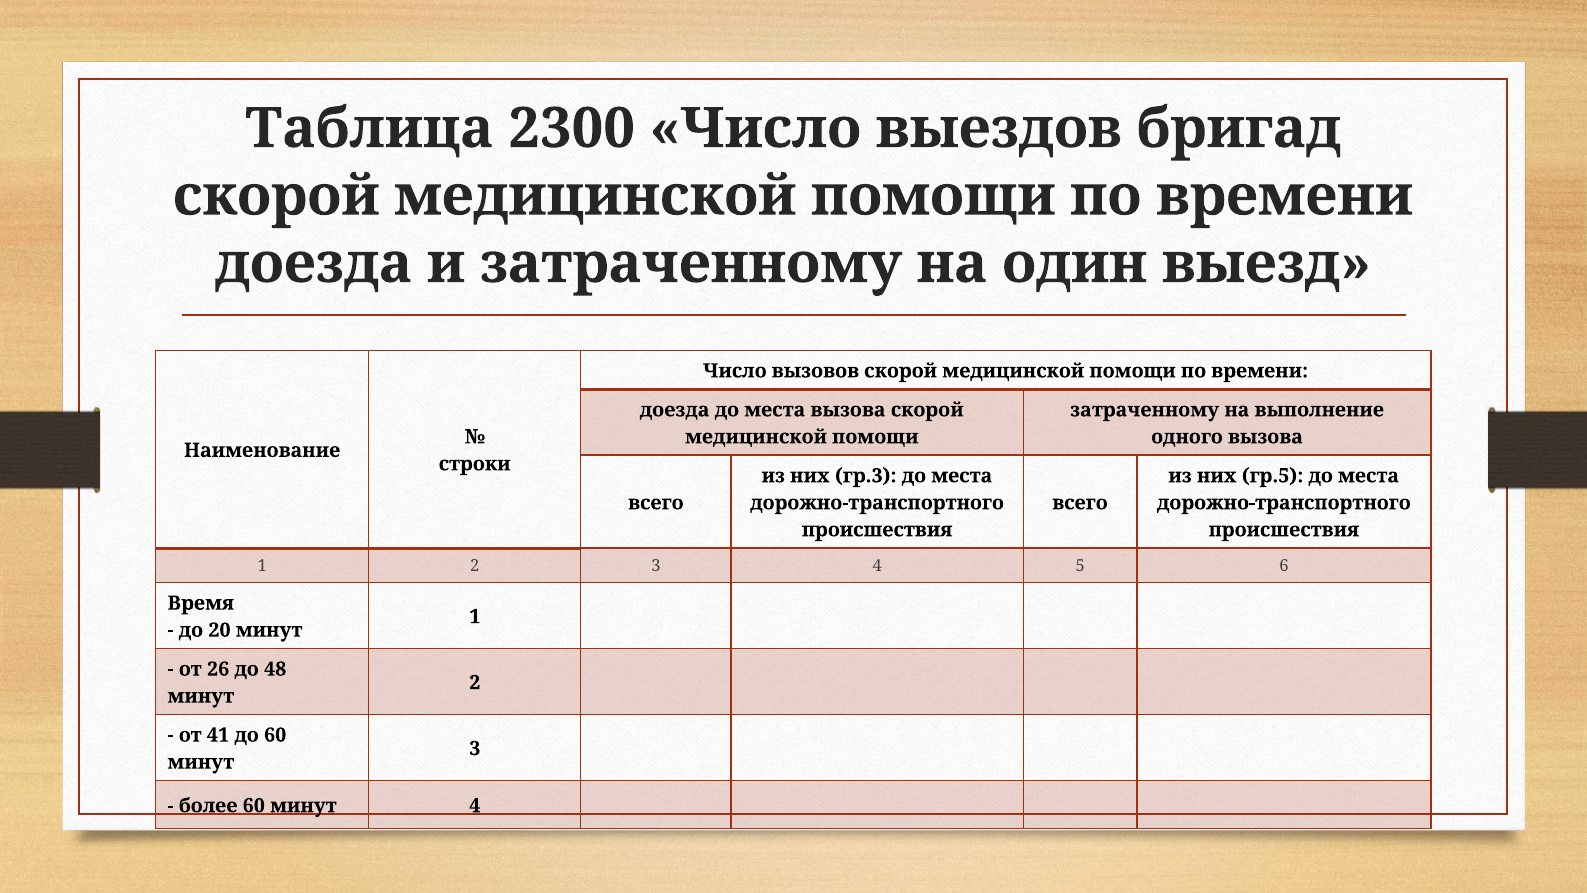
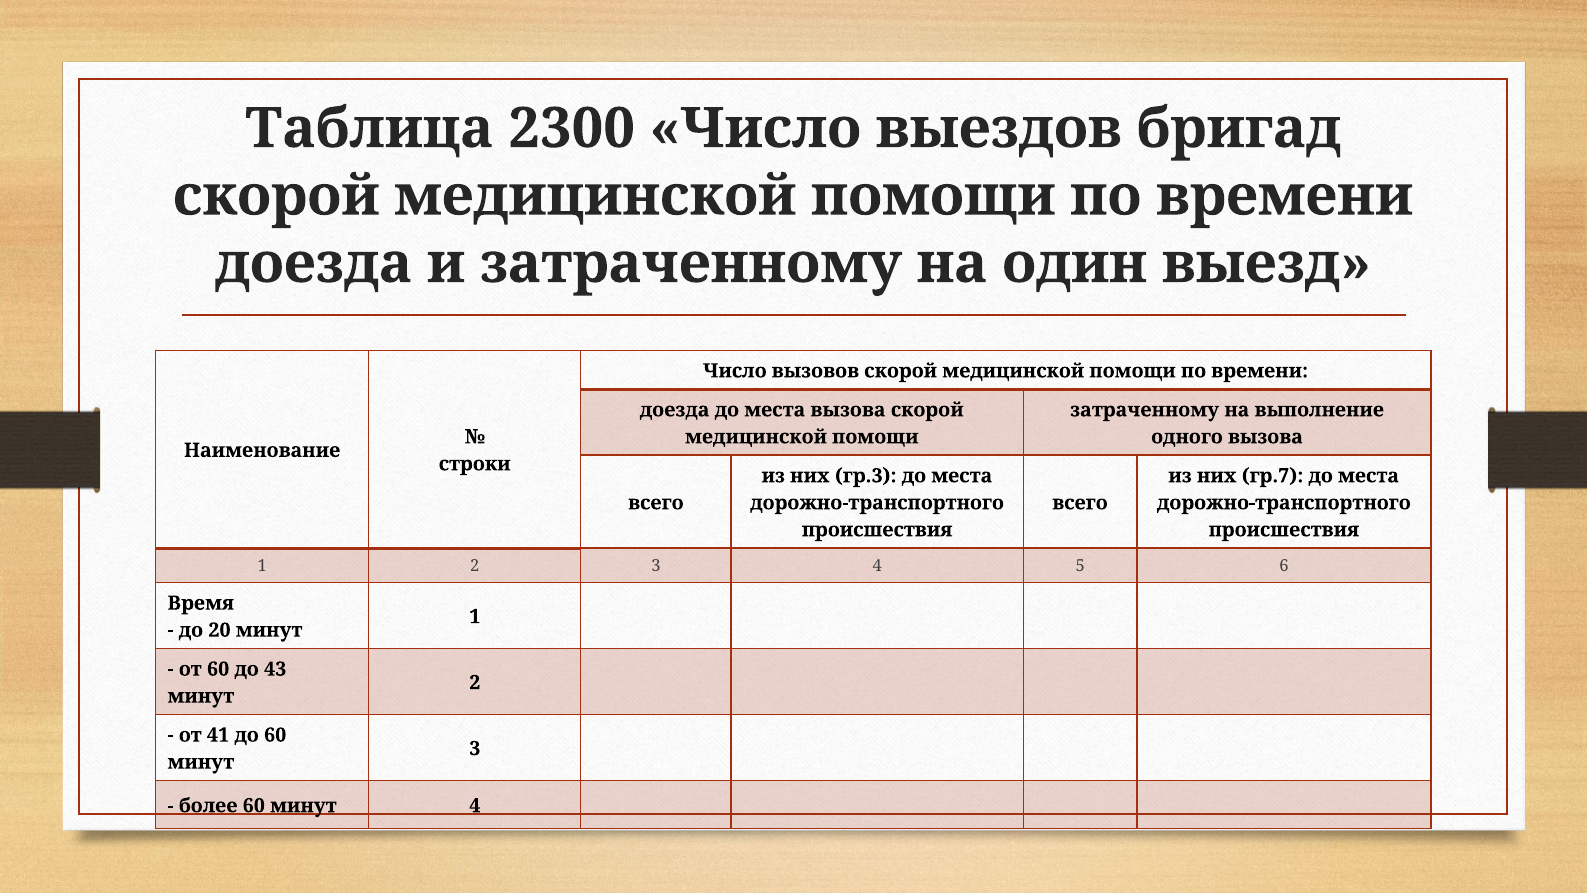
гр.5: гр.5 -> гр.7 (1272, 476)
от 26: 26 -> 60 (218, 669)
48: 48 -> 43 (275, 669)
